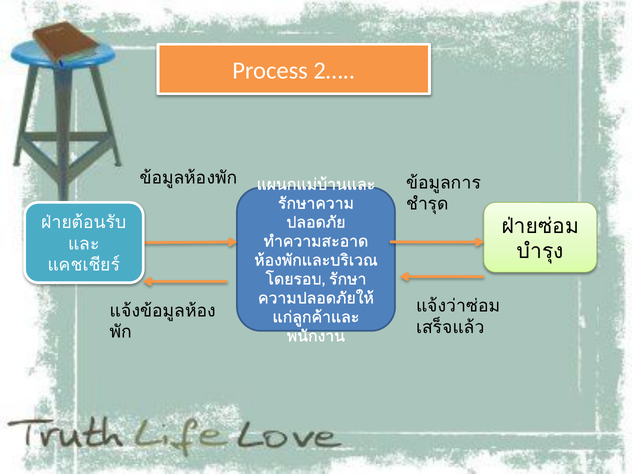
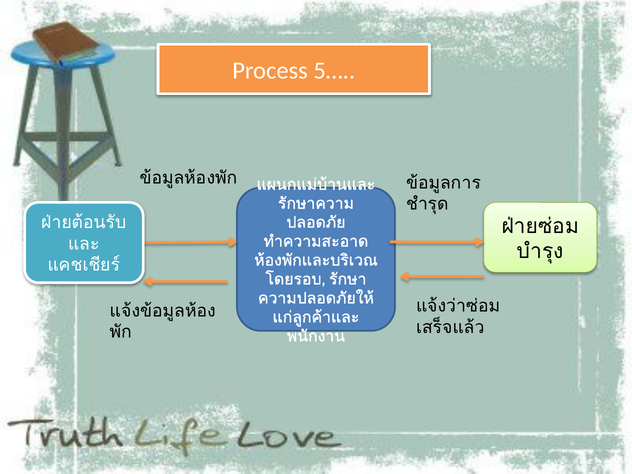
2…: 2… -> 5… (334, 71)
